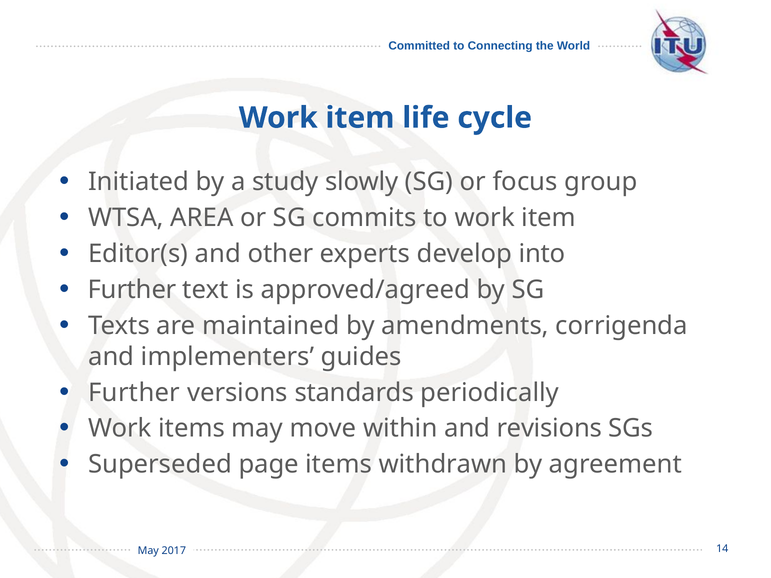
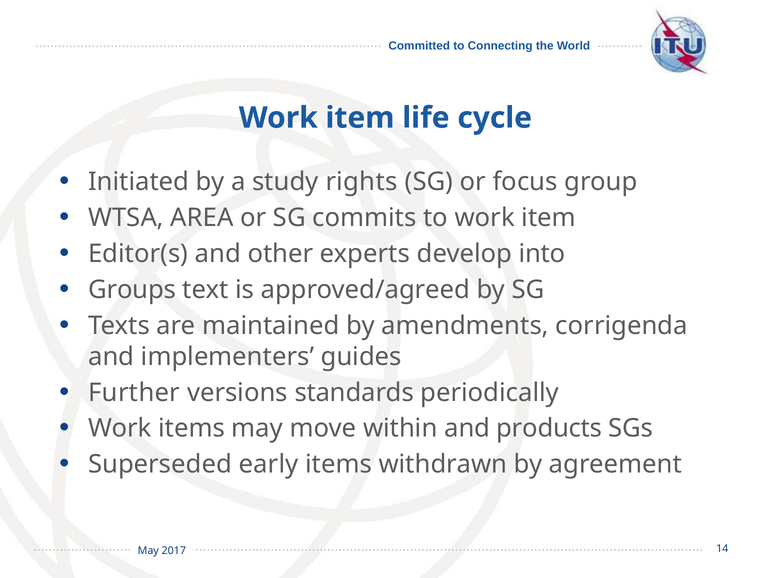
slowly: slowly -> rights (362, 182)
Further: Further -> Groups (132, 290)
revisions: revisions -> products (549, 429)
page: page -> early (269, 465)
